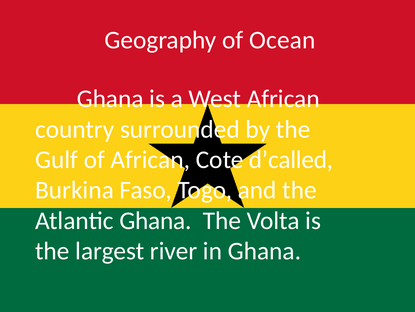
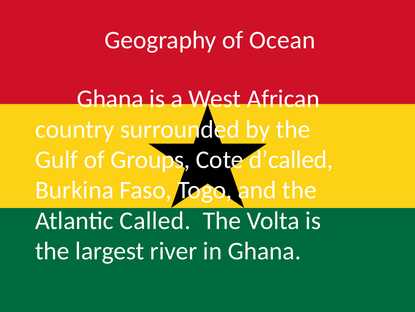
of African: African -> Groups (150, 159)
Atlantic Ghana: Ghana -> Called (155, 220)
